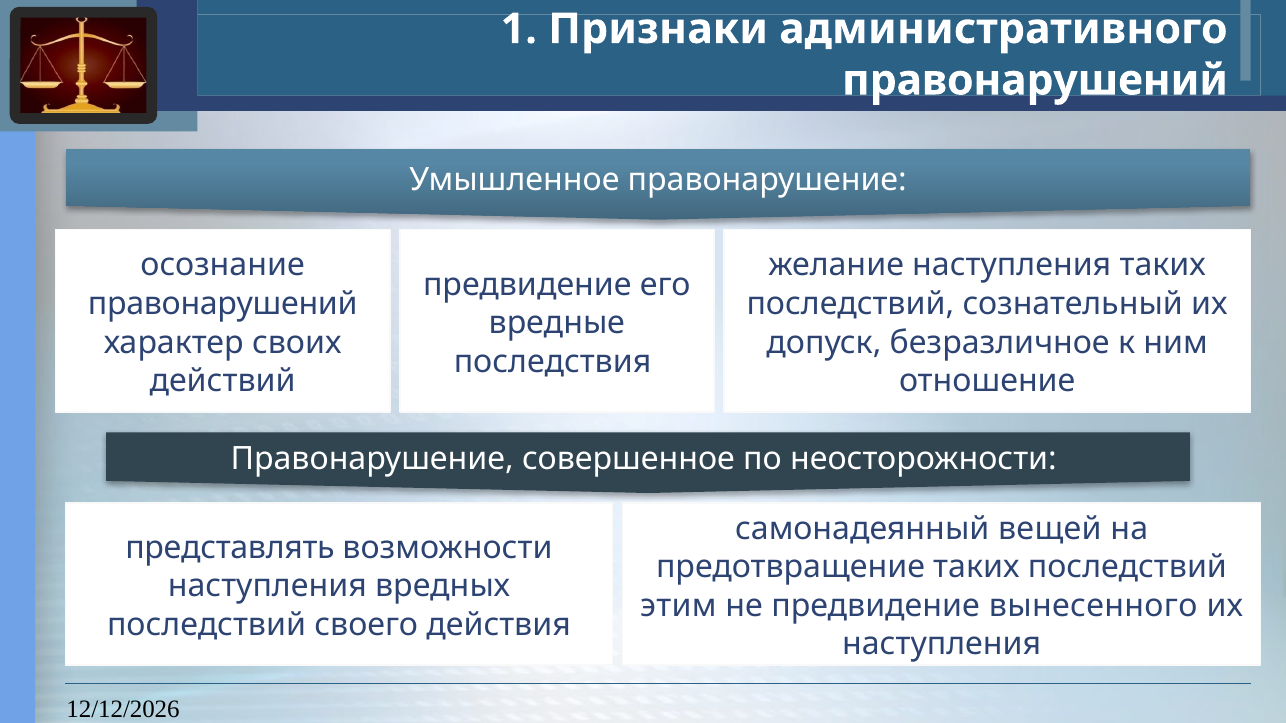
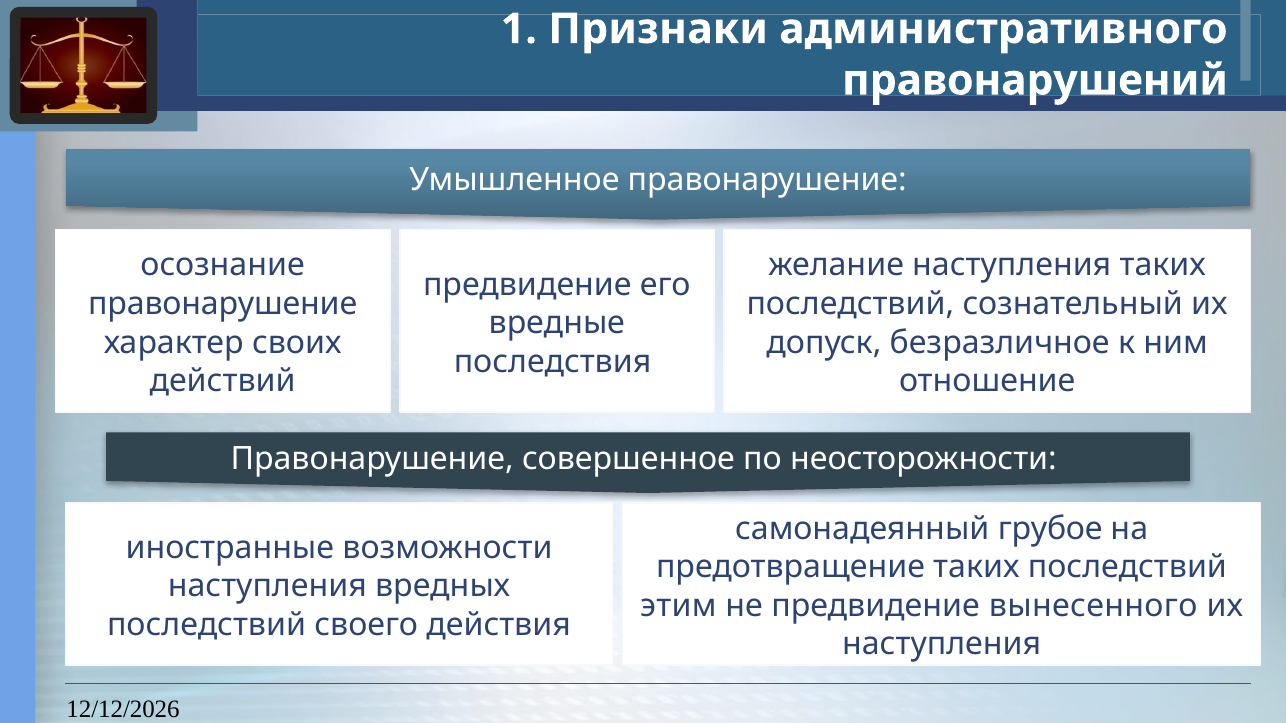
правонарушений: правонарушений -> правонарушение (223, 304)
вещей: вещей -> грубое (1050, 529)
представлять: представлять -> иностранные (230, 548)
